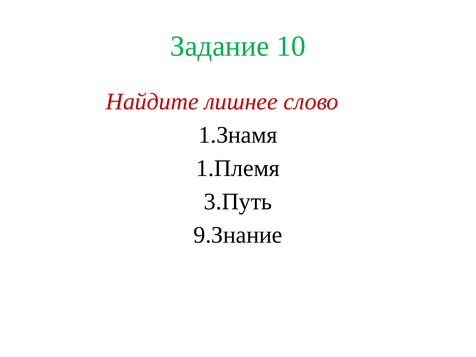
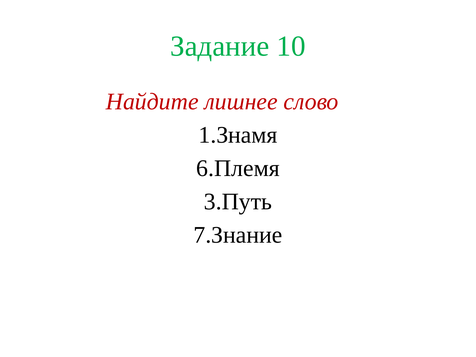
1.Племя: 1.Племя -> 6.Племя (238, 168)
9.Знание: 9.Знание -> 7.Знание (238, 235)
